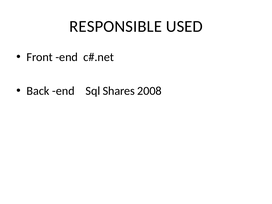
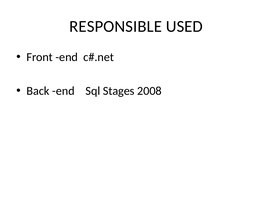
Shares: Shares -> Stages (119, 91)
